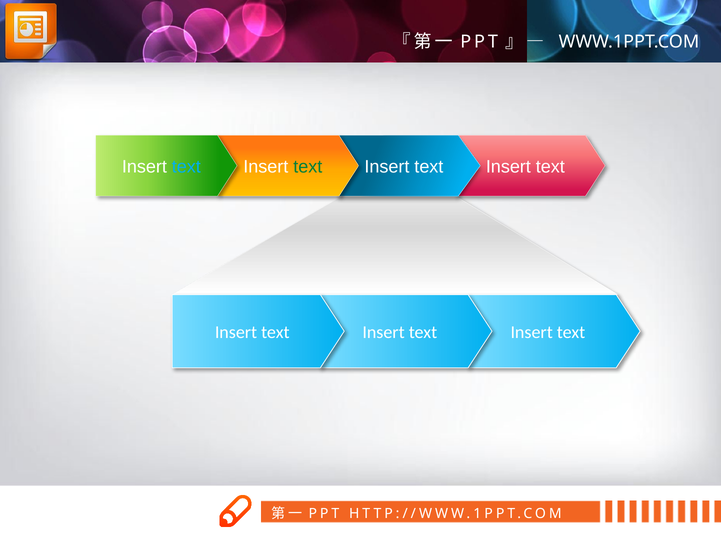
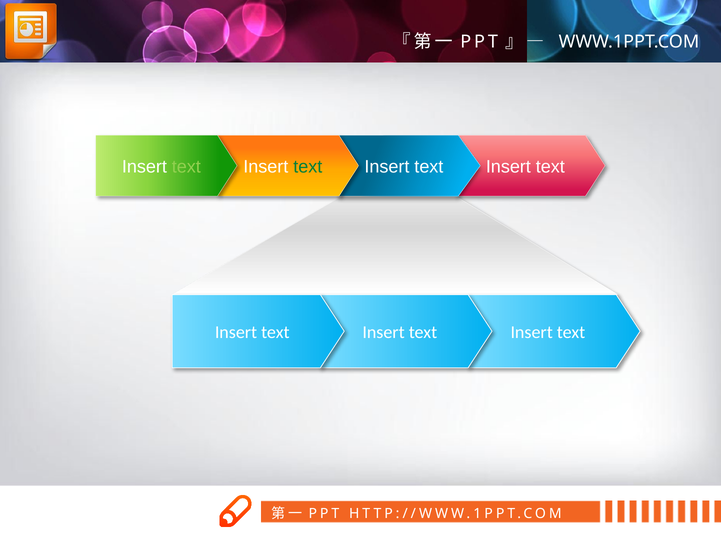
text colour: light blue -> light green (186, 167)
